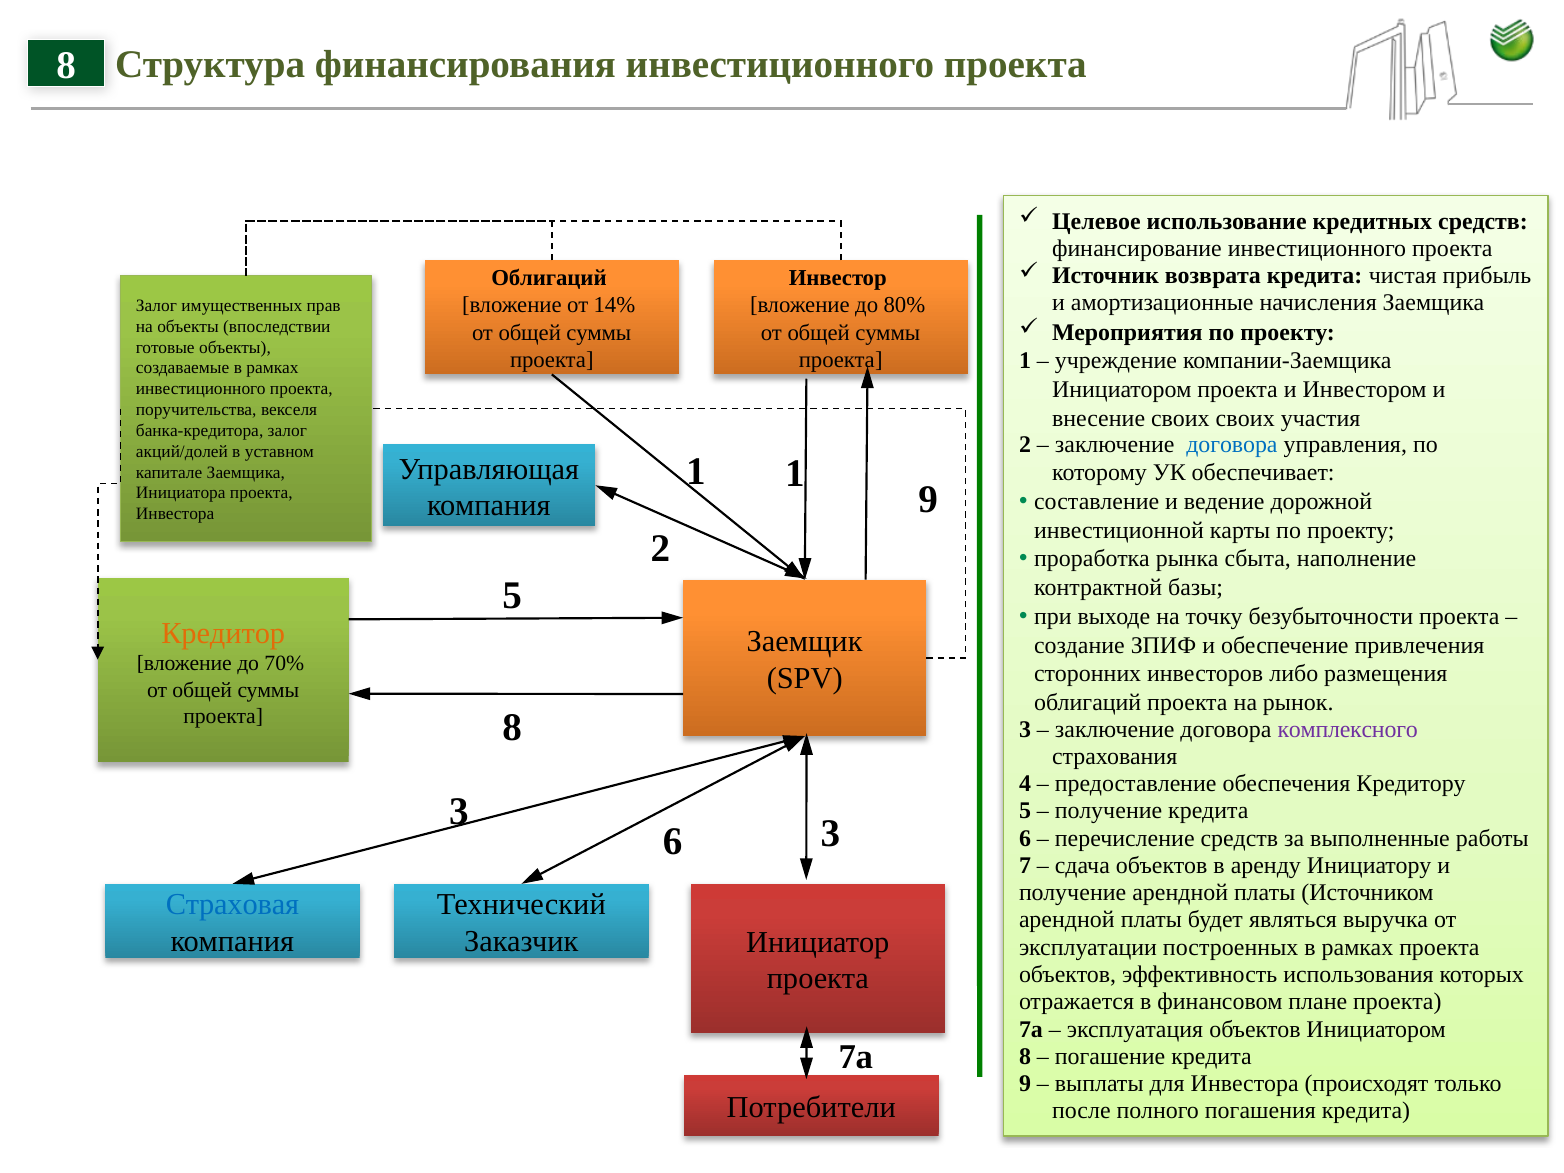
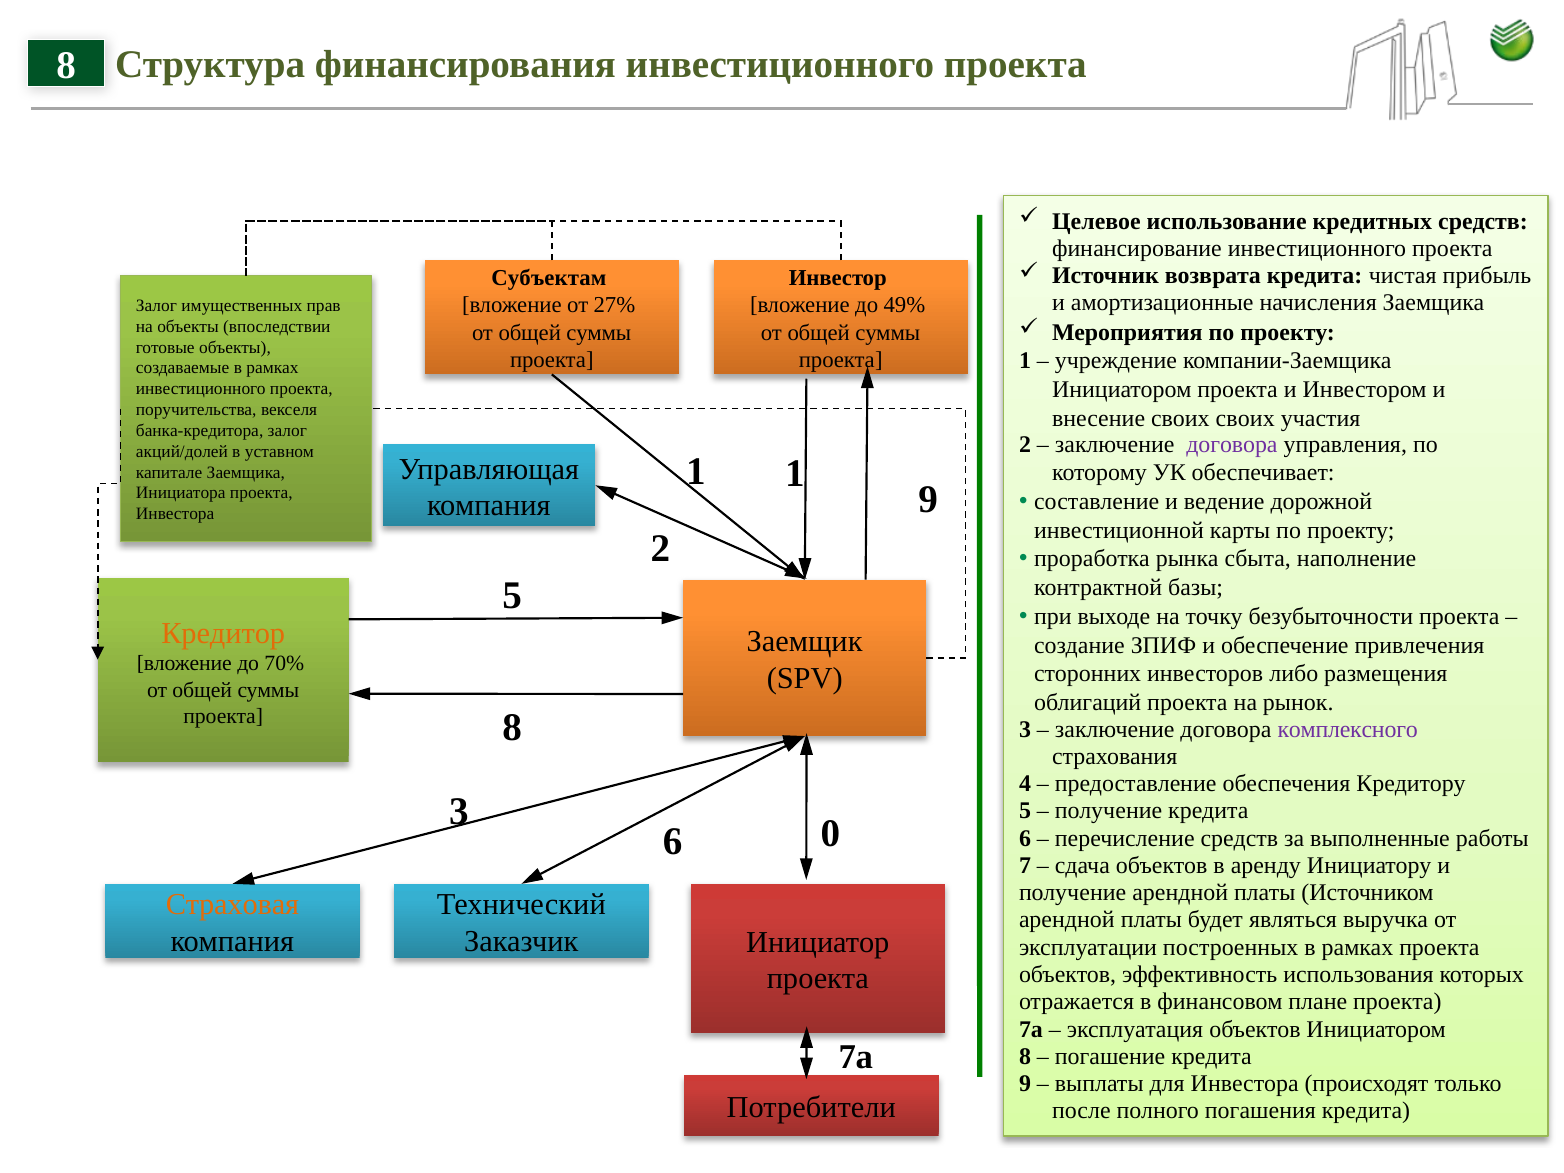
Облигаций: Облигаций -> Субъектам (549, 278)
14%: 14% -> 27% (614, 305)
80%: 80% -> 49% (904, 305)
договора colour: blue -> purple (1232, 445)
6 3: 3 -> 0 (830, 834)
Страховая colour: blue -> orange (232, 905)
